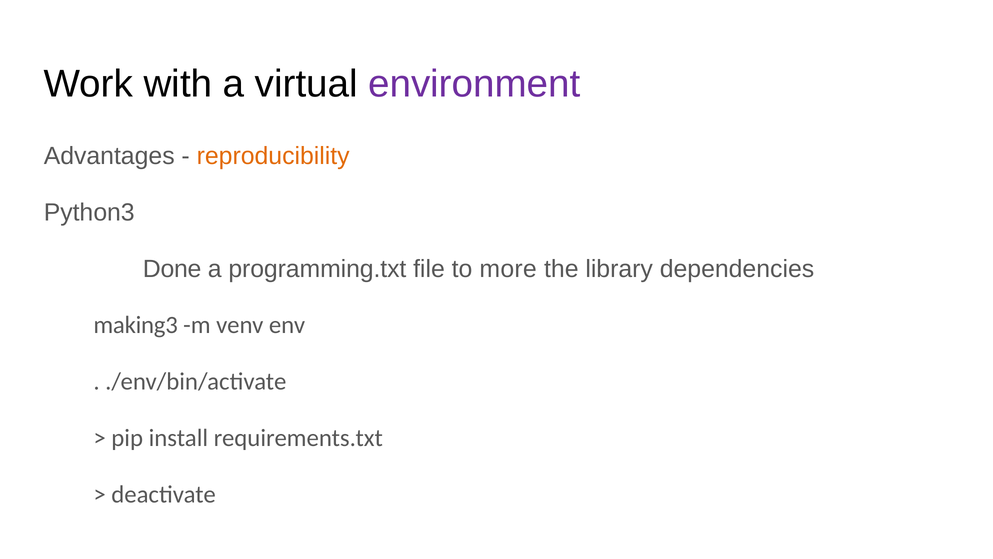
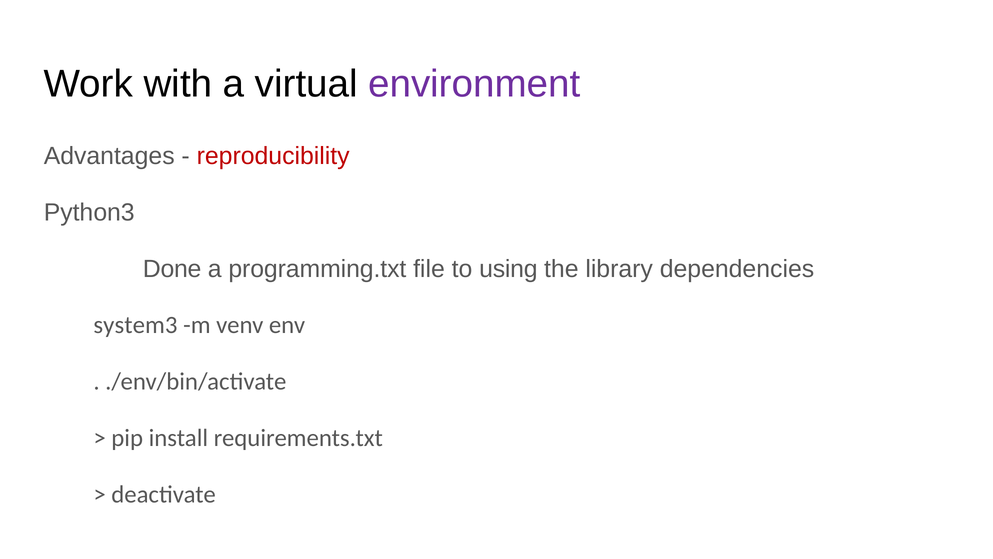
reproducibility colour: orange -> red (273, 156)
more: more -> using (508, 269)
making3: making3 -> system3 (135, 325)
